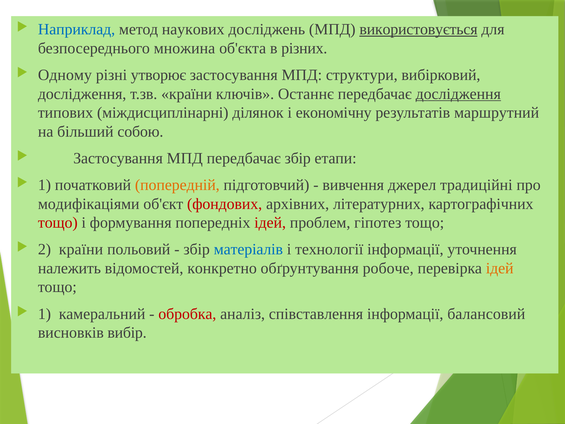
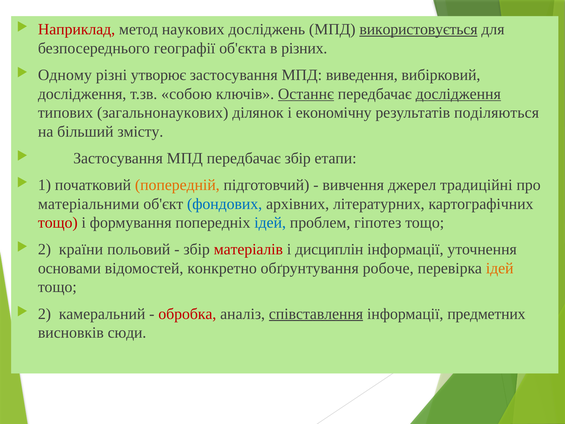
Наприклад colour: blue -> red (77, 29)
множина: множина -> географії (185, 48)
структури: структури -> виведення (362, 75)
т.зв країни: країни -> собою (187, 94)
Останнє underline: none -> present (306, 94)
міждисциплінарні: міждисциплінарні -> загальнонаукових (163, 113)
маршрутний: маршрутний -> поділяються (497, 113)
собою: собою -> змісту (140, 132)
модифікаціями: модифікаціями -> матеріальними (89, 204)
фондових colour: red -> blue (225, 204)
ідей colour: red -> blue (270, 223)
матеріалів colour: blue -> red (248, 249)
технології: технології -> дисциплін (329, 249)
належить: належить -> основами (69, 268)
1: 1 -> 2 (44, 314)
співставлення underline: none -> present (316, 314)
балансовий: балансовий -> предметних (486, 314)
вибір: вибір -> сюди (127, 332)
